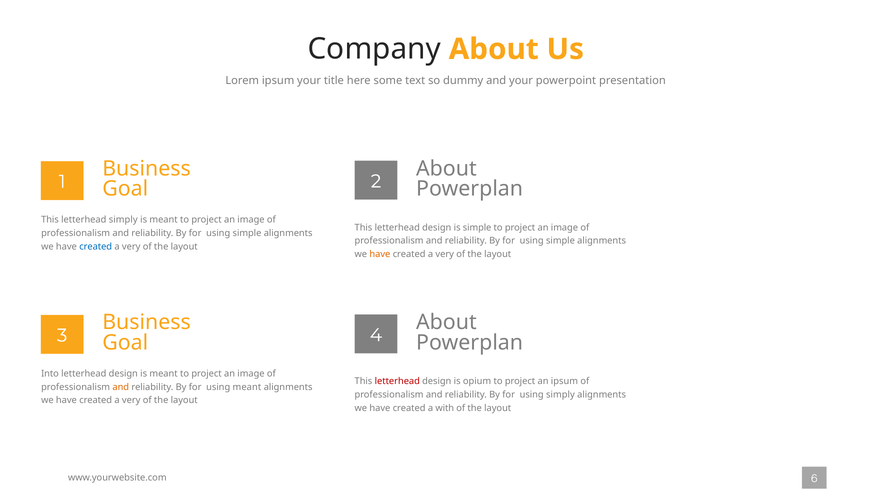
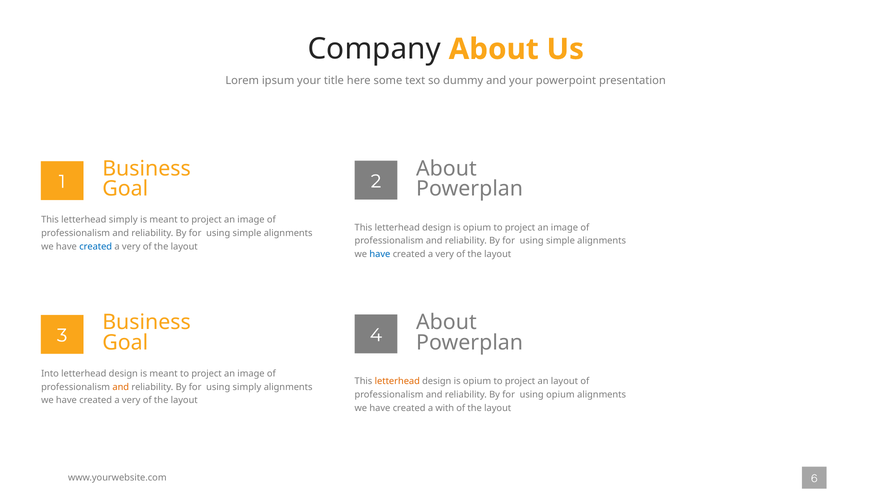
simple: simple -> opium (477, 228)
have colour: orange -> blue (380, 255)
letterhead colour: red -> orange (397, 382)
an ipsum: ipsum -> layout (564, 382)
using meant: meant -> simply (247, 388)
using simply: simply -> opium (560, 395)
